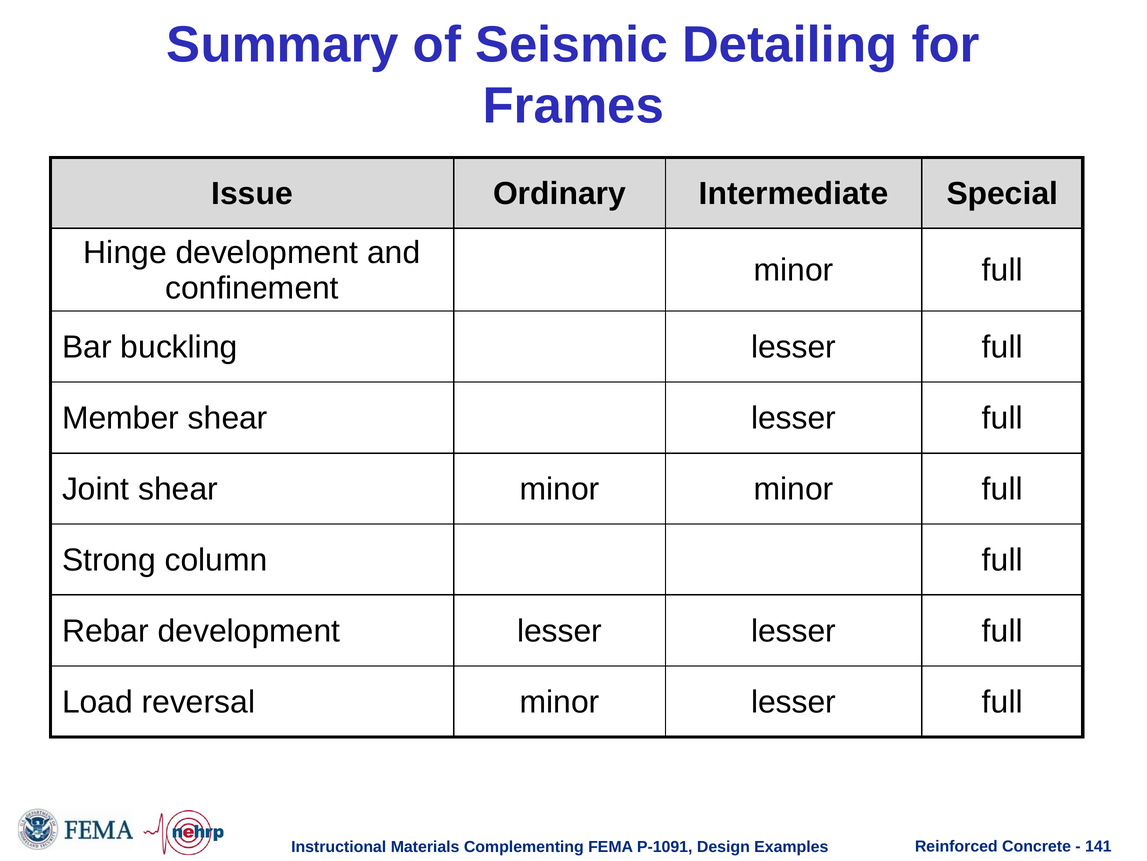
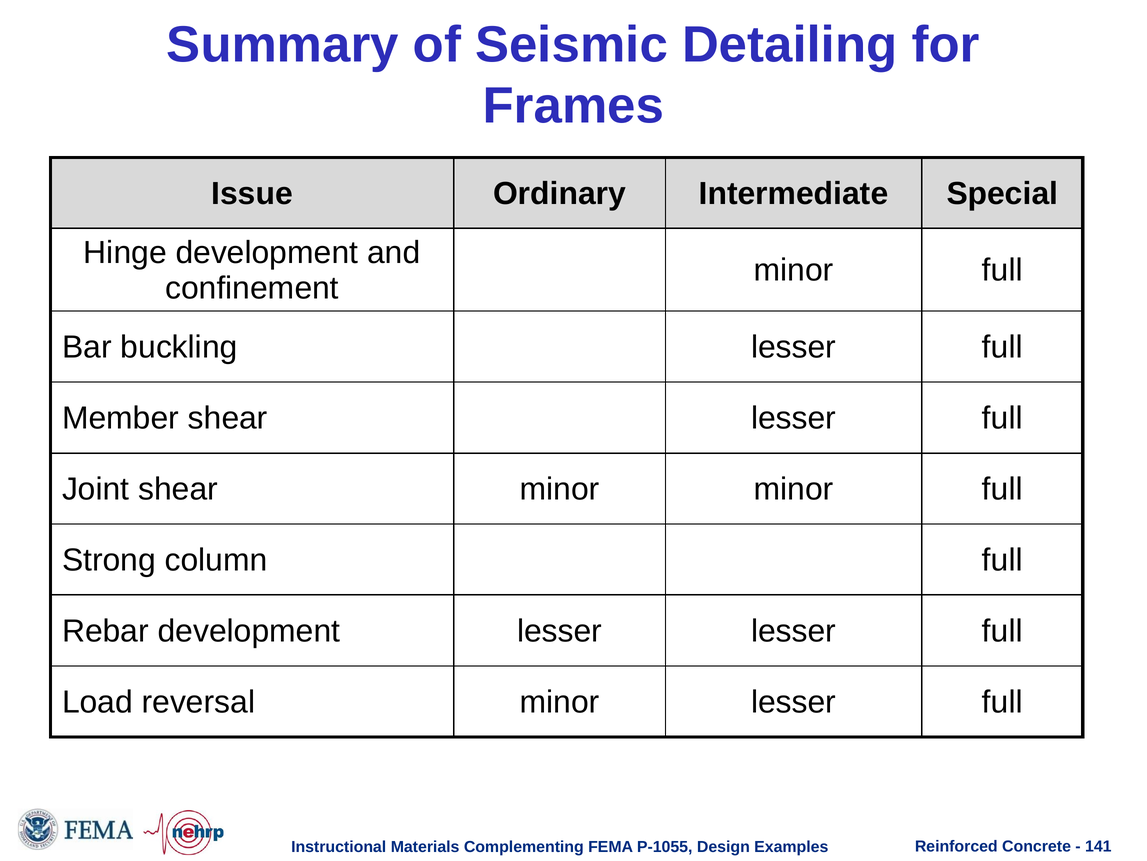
P-1091: P-1091 -> P-1055 (665, 846)
